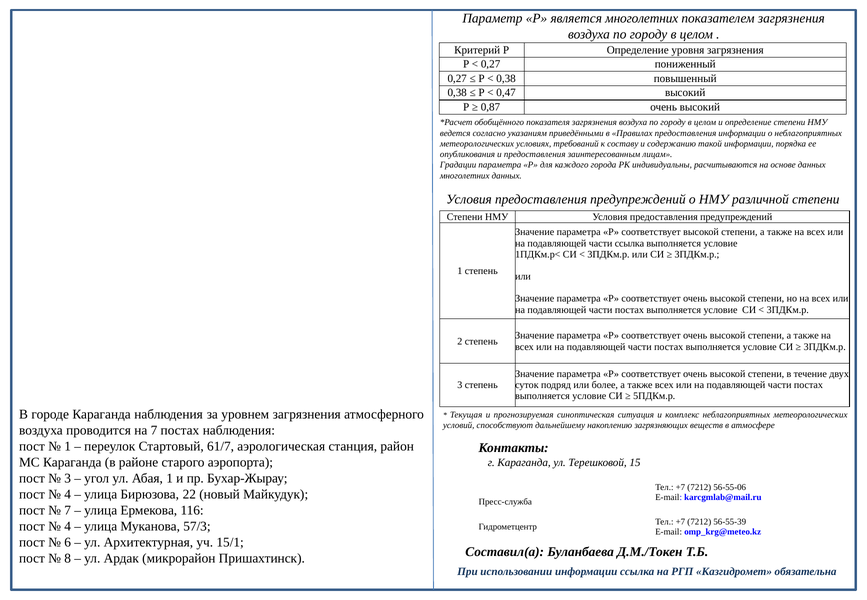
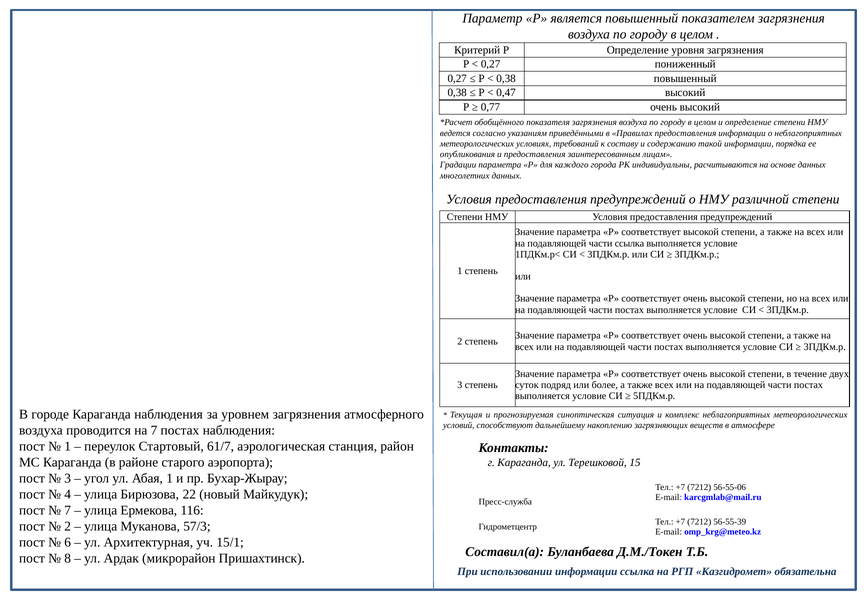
является многолетних: многолетних -> повышенный (642, 18)
0,87: 0,87 -> 0,77 (490, 107)
4: 4 -> 2 (68, 526)
